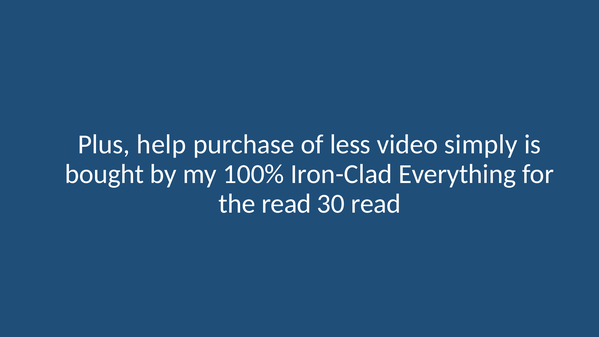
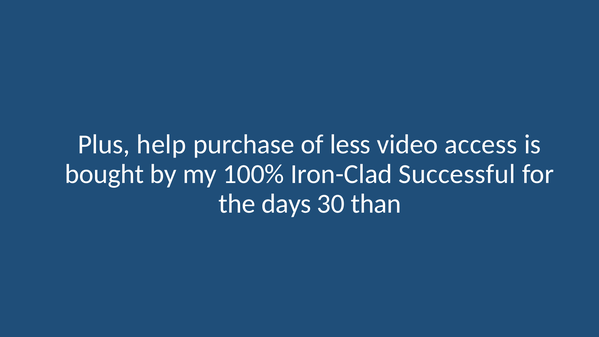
simply: simply -> access (481, 144)
Everything: Everything -> Successful (457, 174)
the read: read -> days (286, 204)
30 read: read -> than (376, 204)
